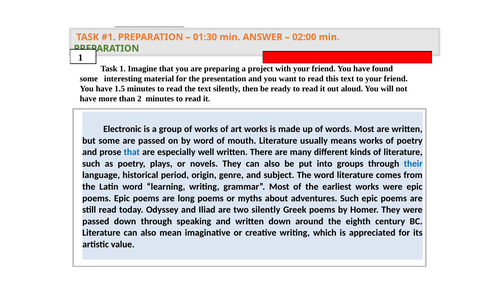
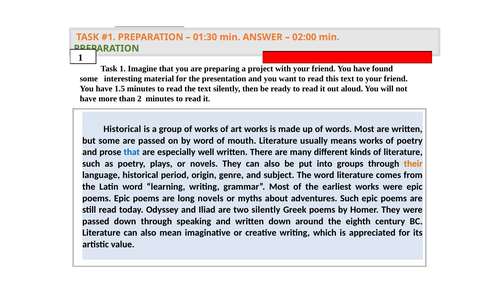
Electronic: Electronic -> Historical (122, 129)
their colour: blue -> orange (413, 163)
long poems: poems -> novels (211, 198)
